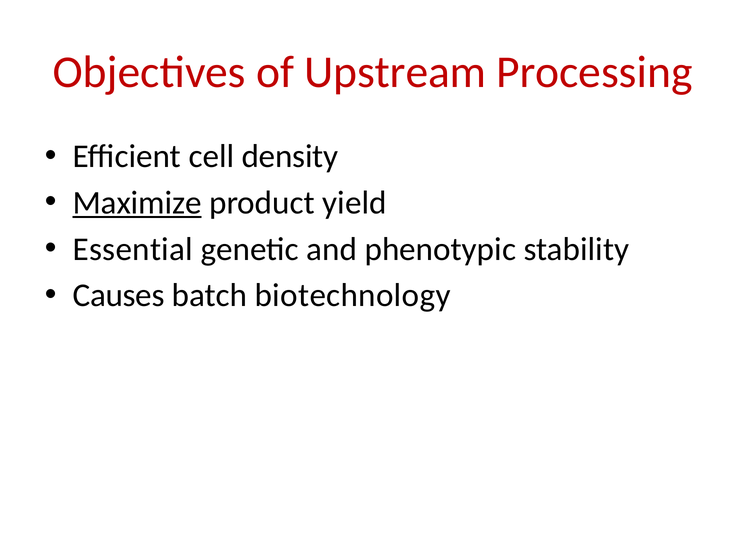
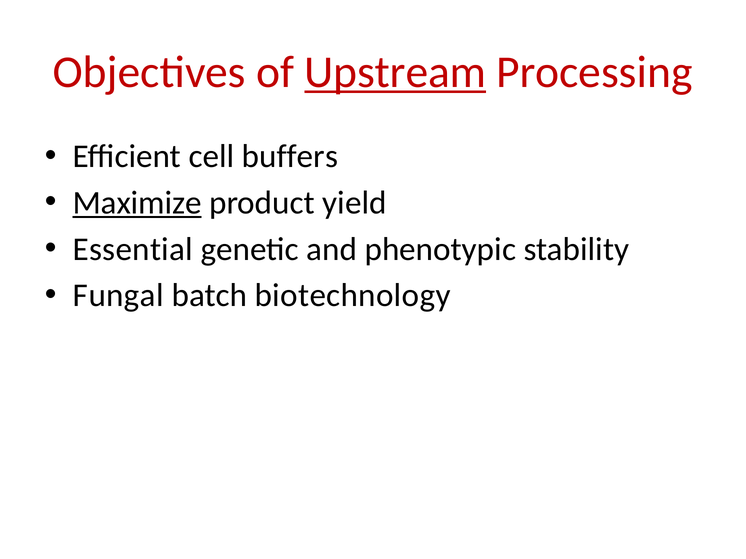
Upstream underline: none -> present (395, 72)
density: density -> buffers (290, 156)
Causes: Causes -> Fungal (118, 296)
